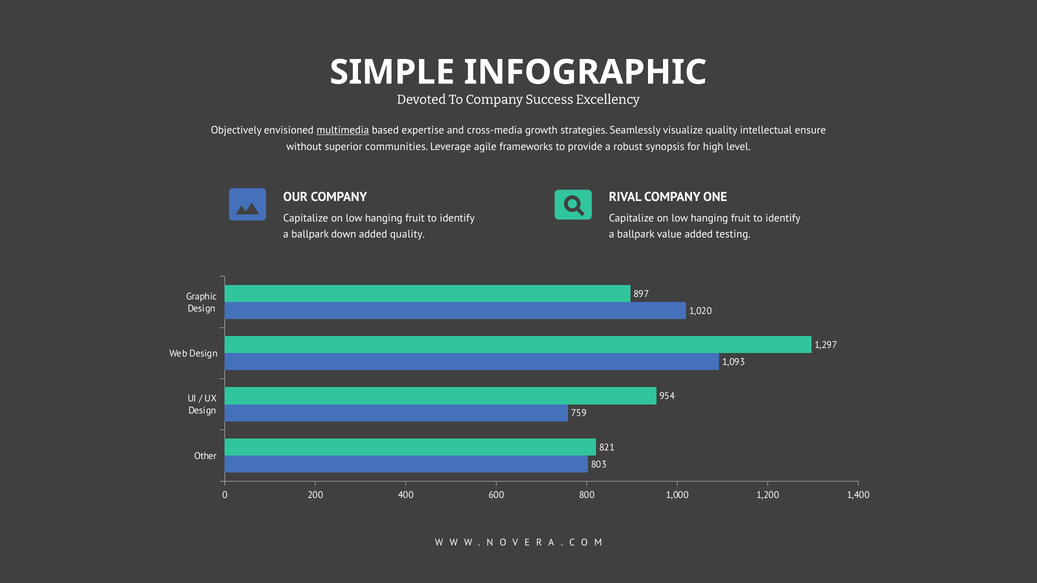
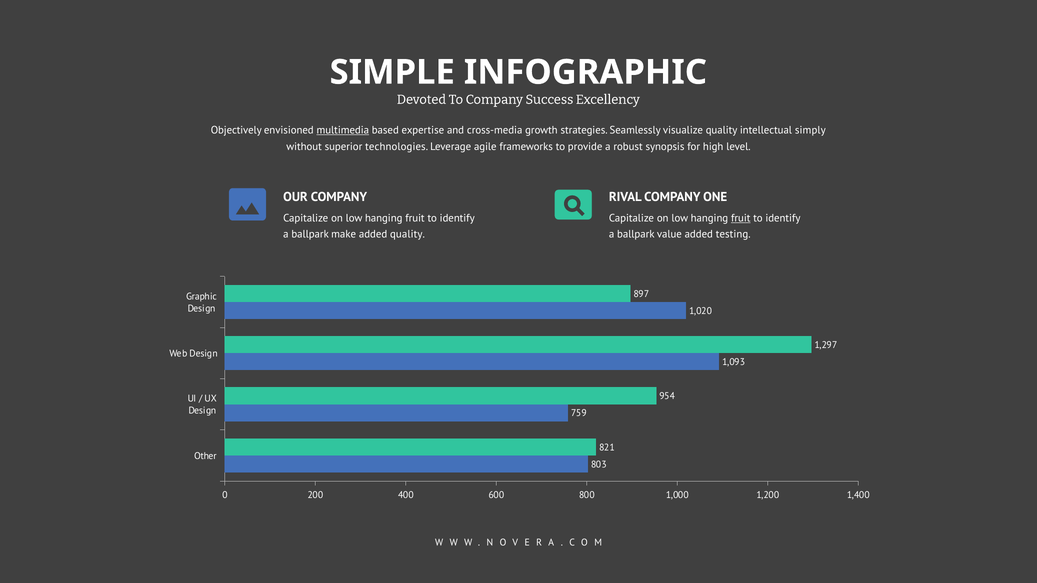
ensure: ensure -> simply (810, 130)
communities: communities -> technologies (397, 147)
fruit underline: none -> present (741, 218)
down: down -> make (344, 234)
